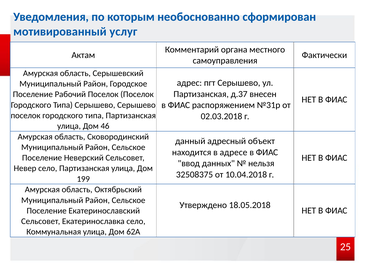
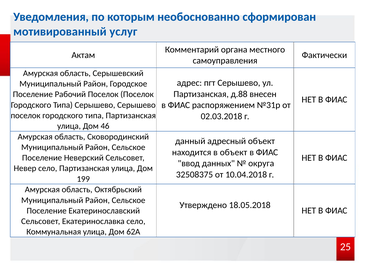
д.37: д.37 -> д.88 (239, 94)
в адресе: адресе -> объект (234, 152)
нельзя: нельзя -> округа (261, 163)
